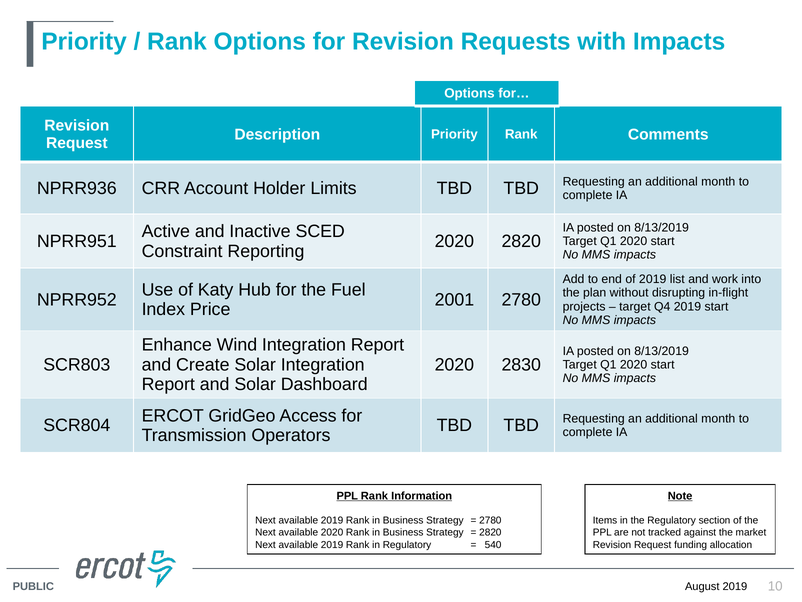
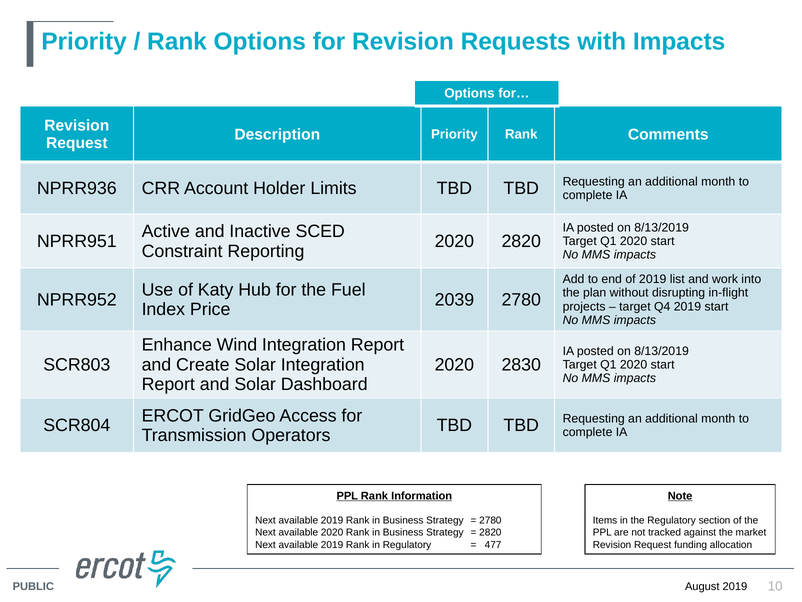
2001: 2001 -> 2039 (454, 299)
540: 540 -> 477 (493, 544)
